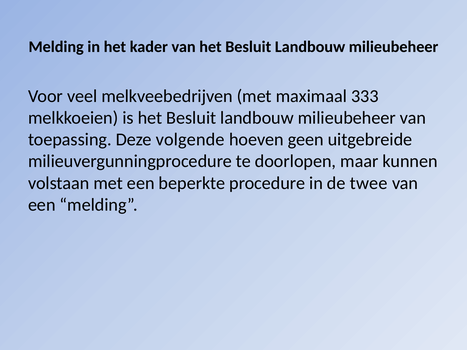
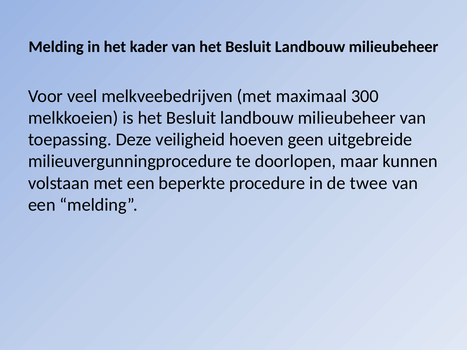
333: 333 -> 300 (365, 96)
volgende: volgende -> veiligheid (190, 140)
